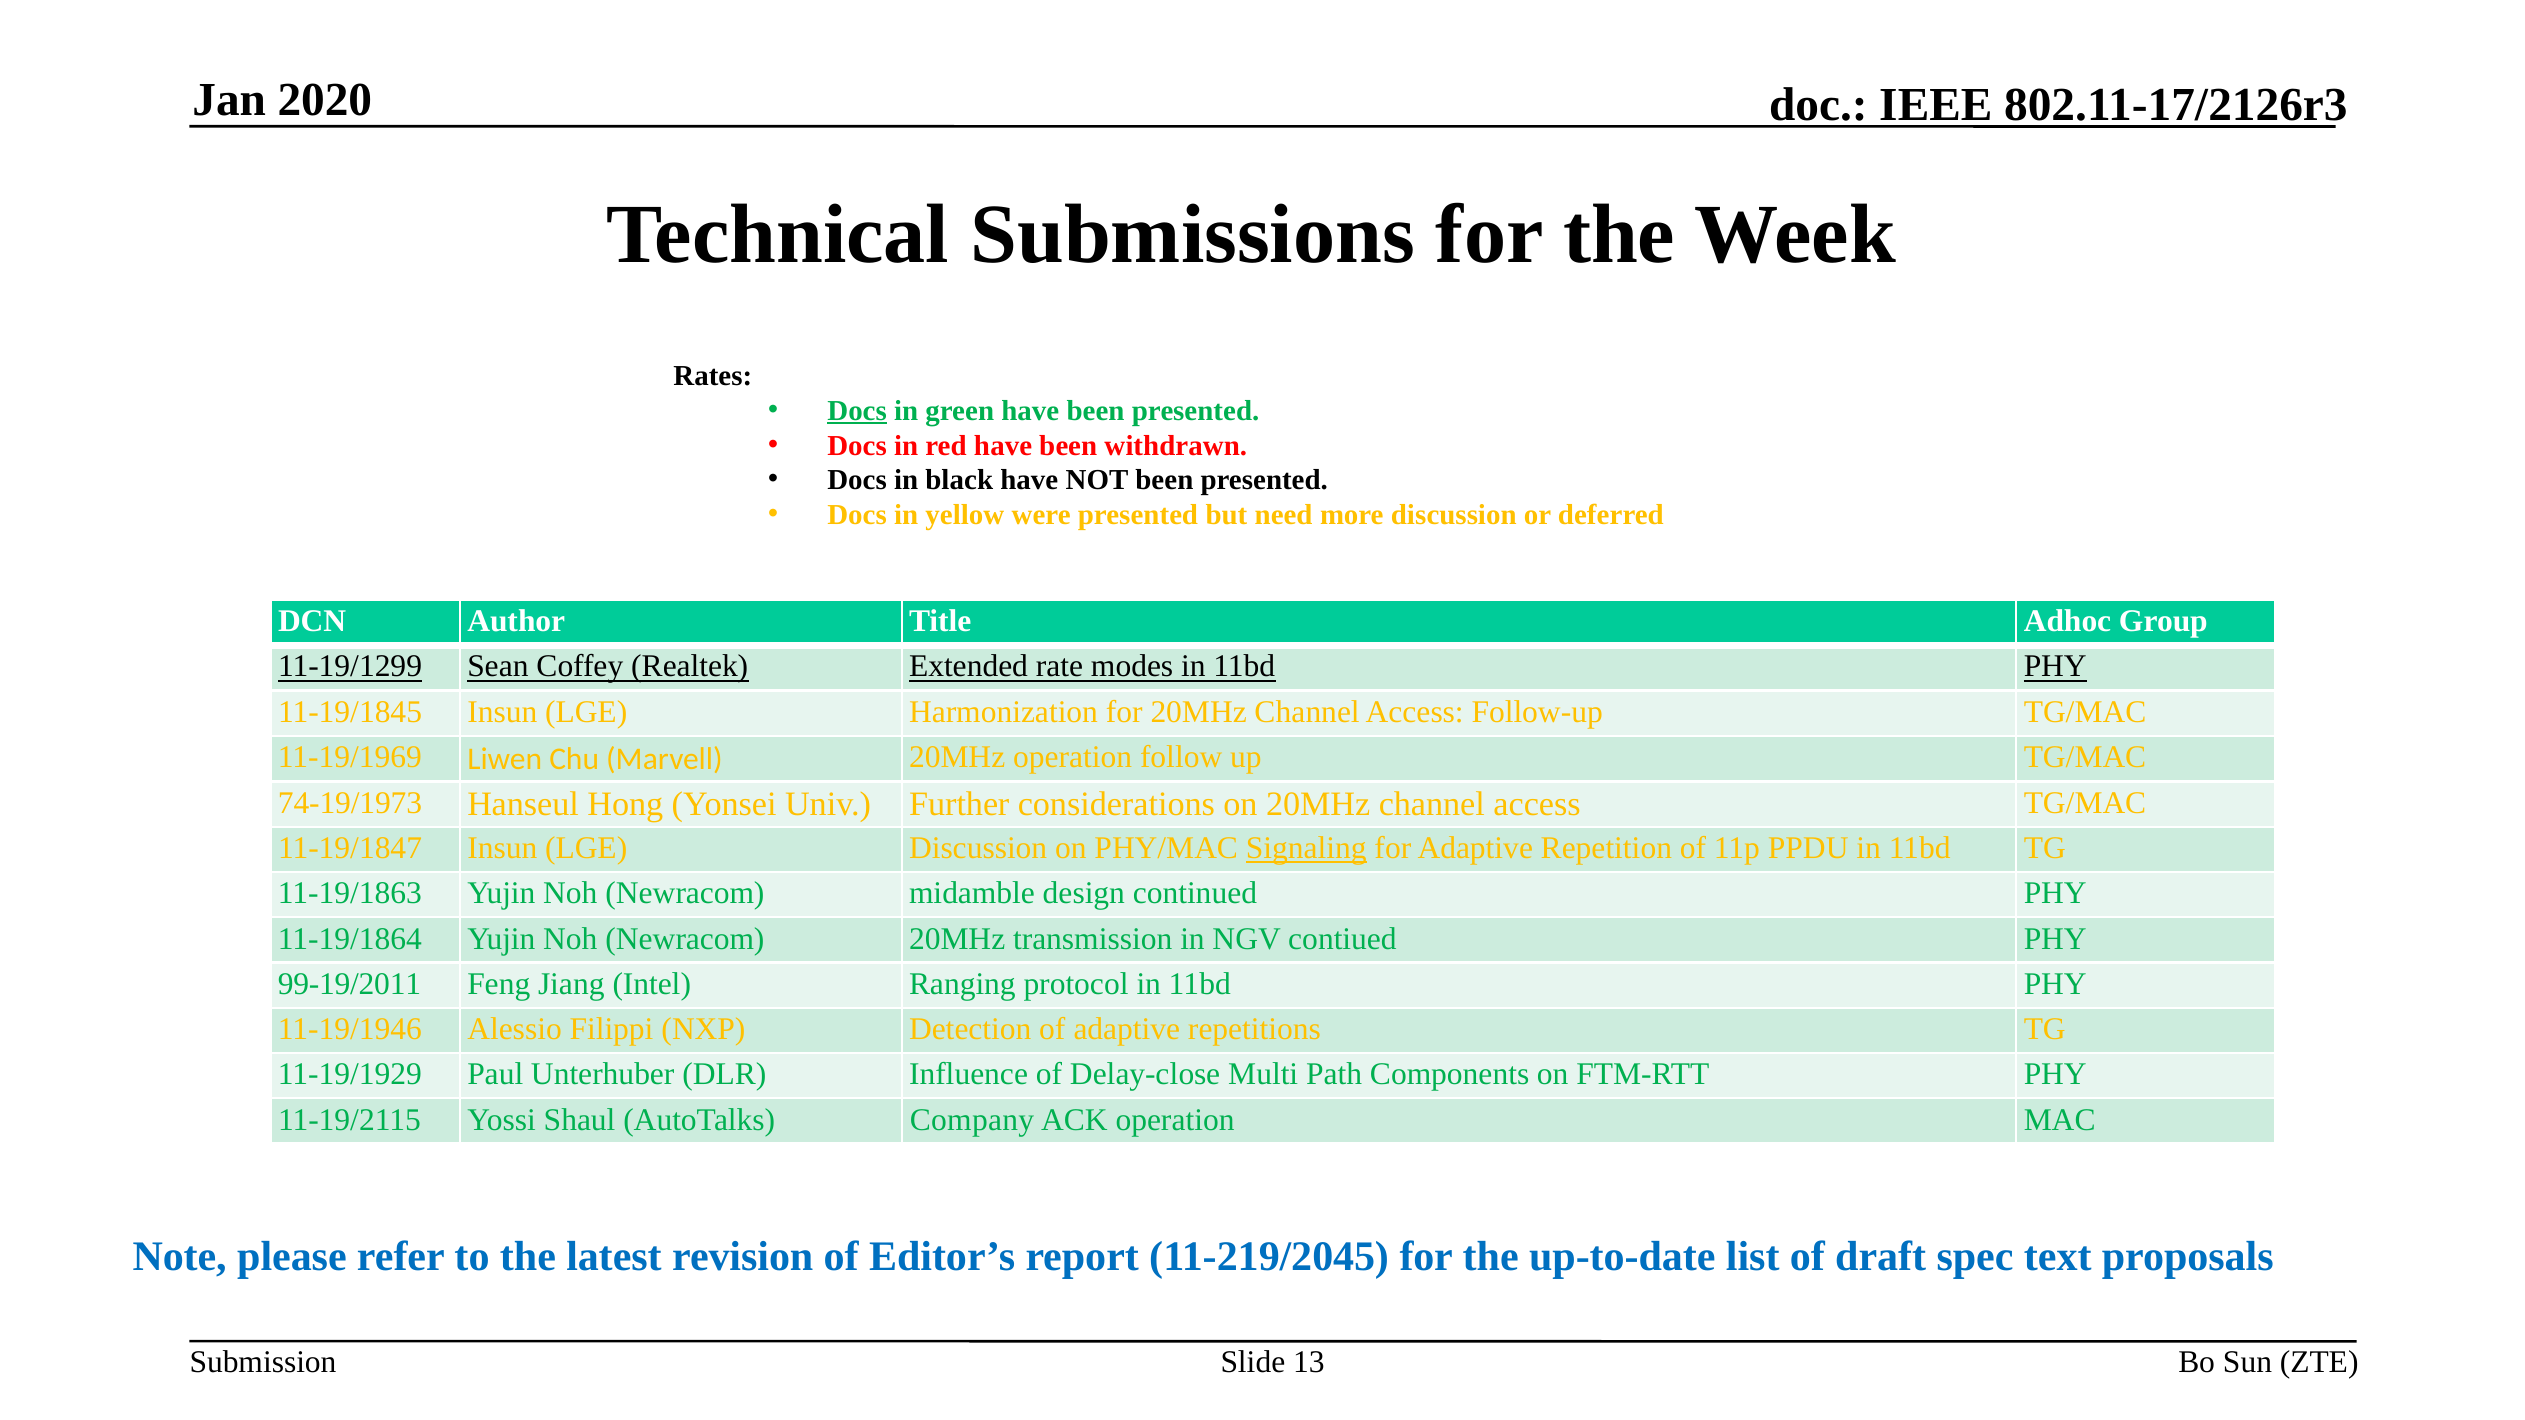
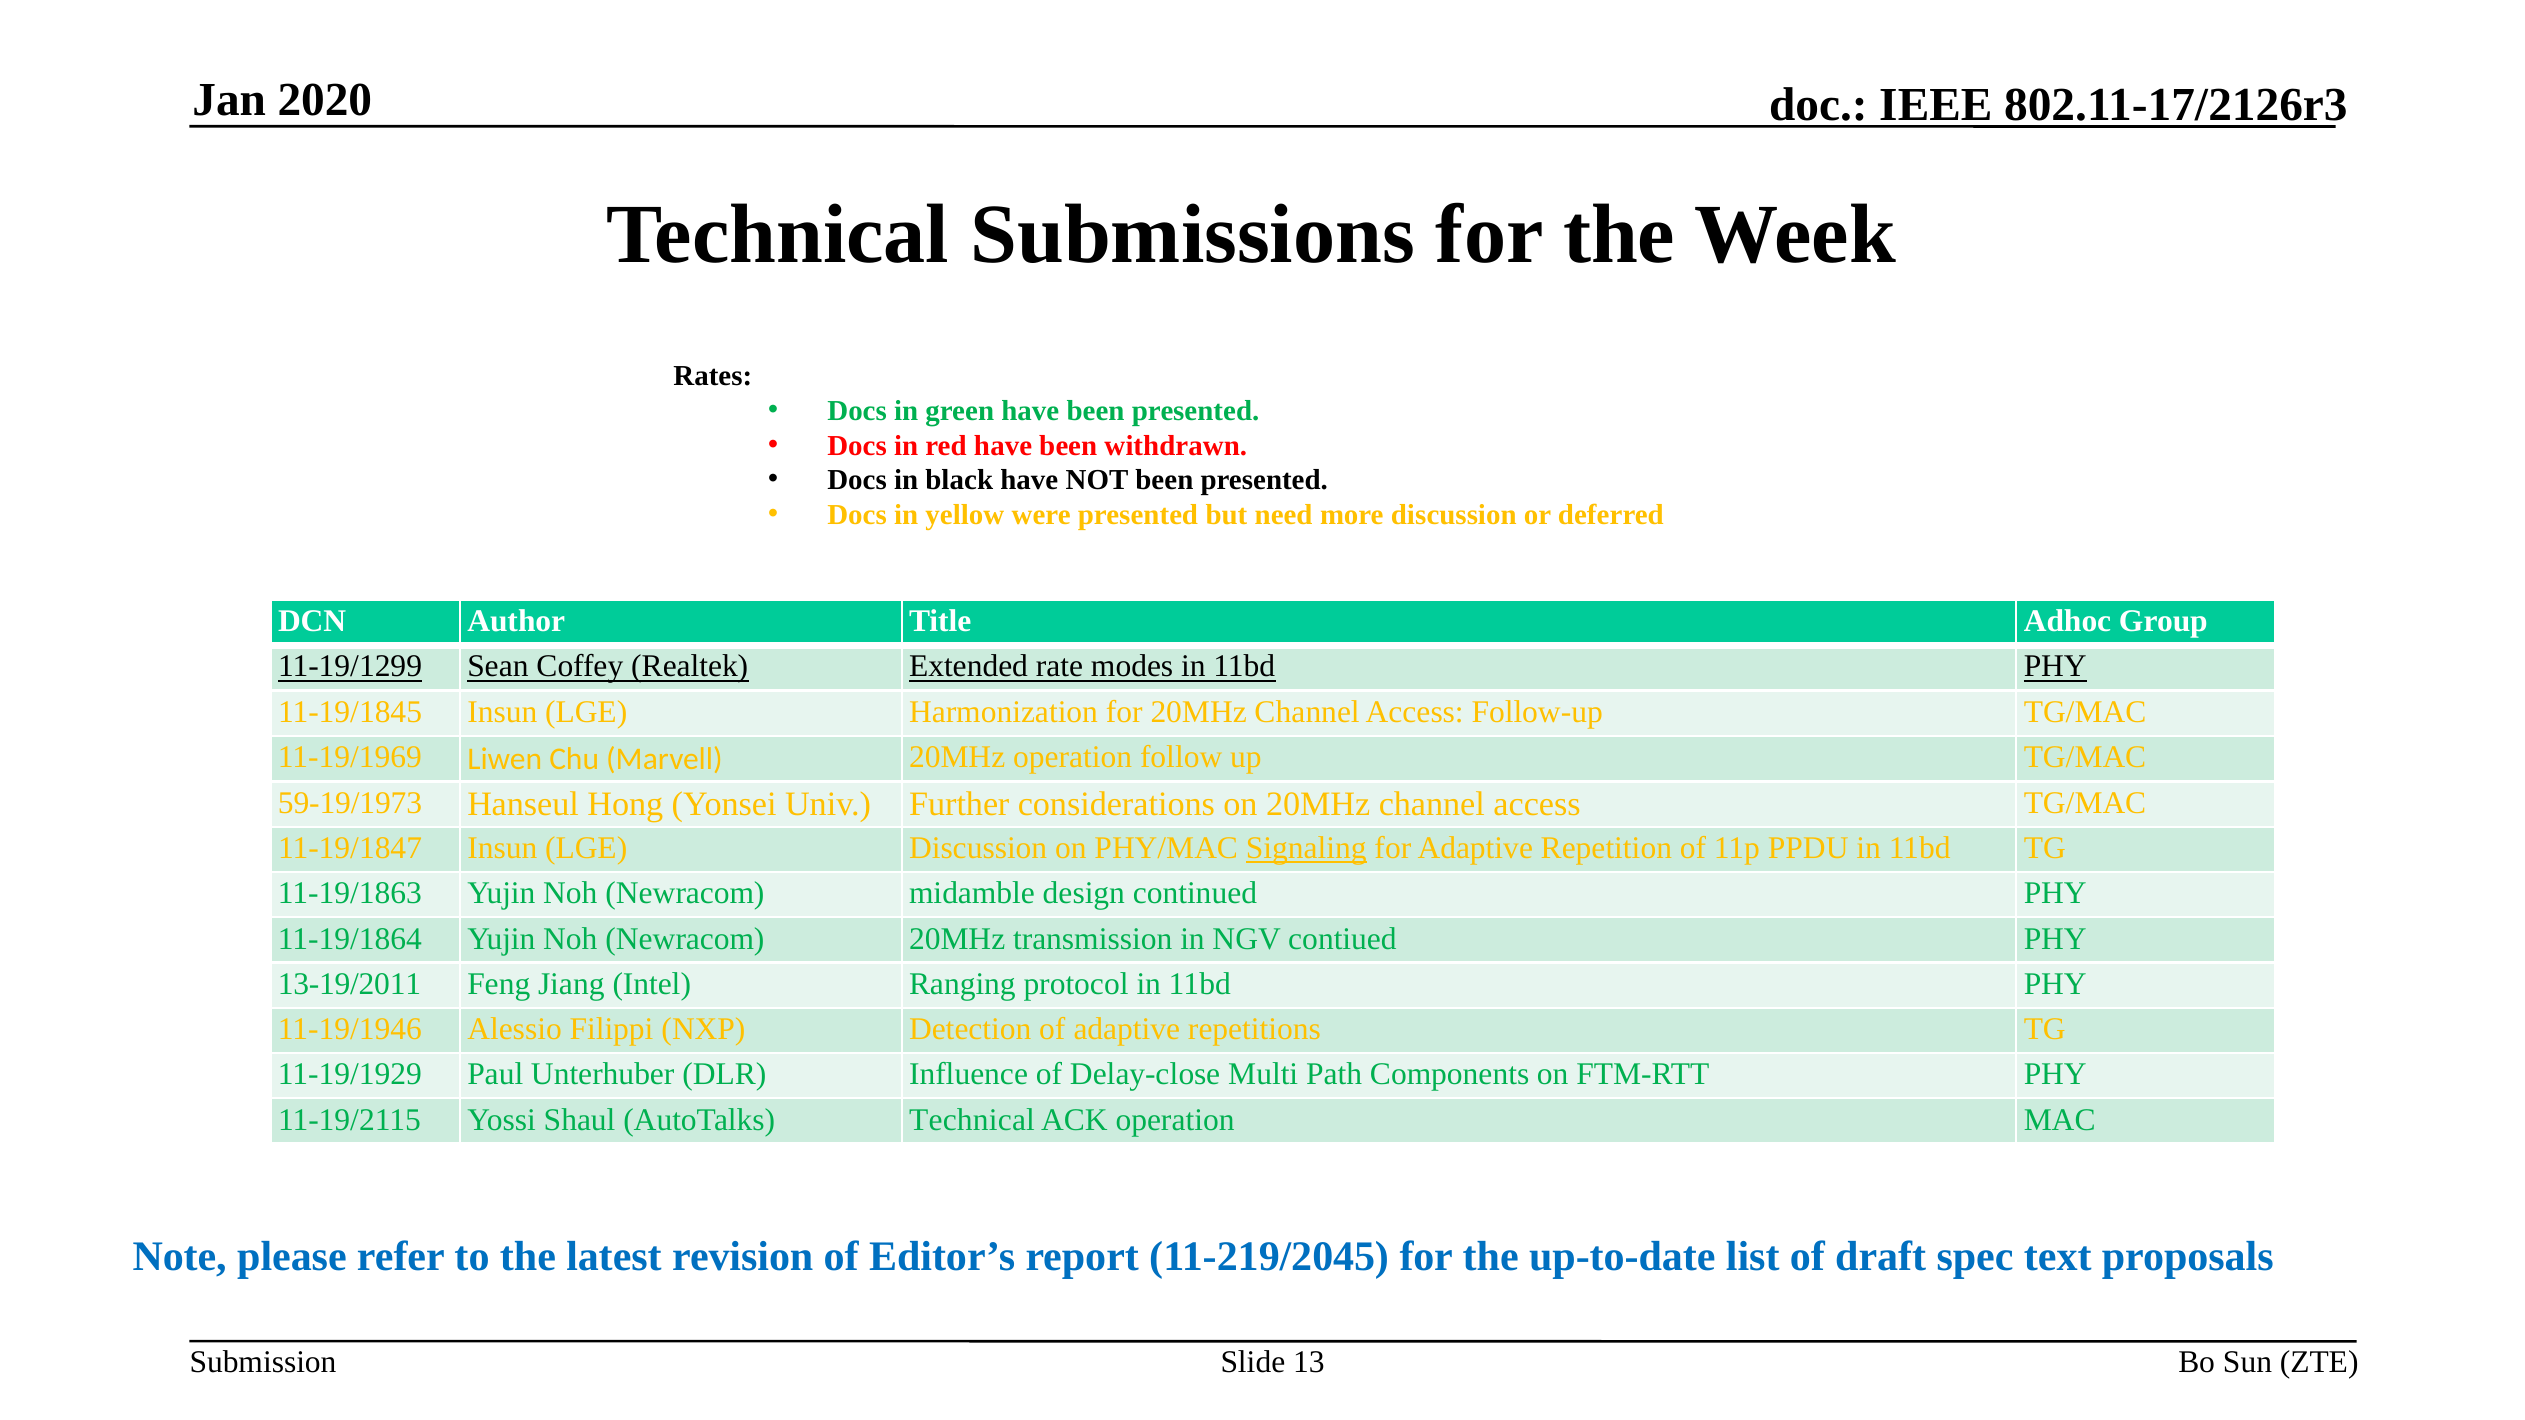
Docs underline: present -> none (857, 411)
74-19/1973: 74-19/1973 -> 59-19/1973 (350, 803)
99-19/2011: 99-19/2011 -> 13-19/2011 (349, 984)
AutoTalks Company: Company -> Technical (972, 1120)
